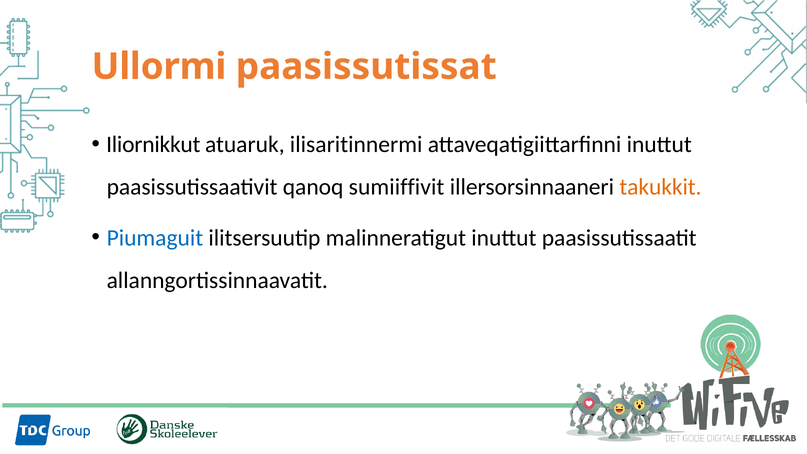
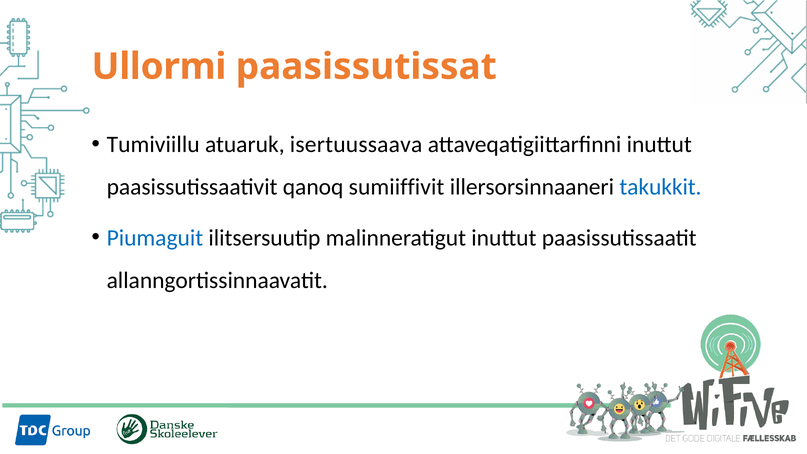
Iliornikkut: Iliornikkut -> Tumiviillu (153, 145)
ilisaritinnermi: ilisaritinnermi -> isertuussaava (356, 145)
takukkit colour: orange -> blue (660, 187)
